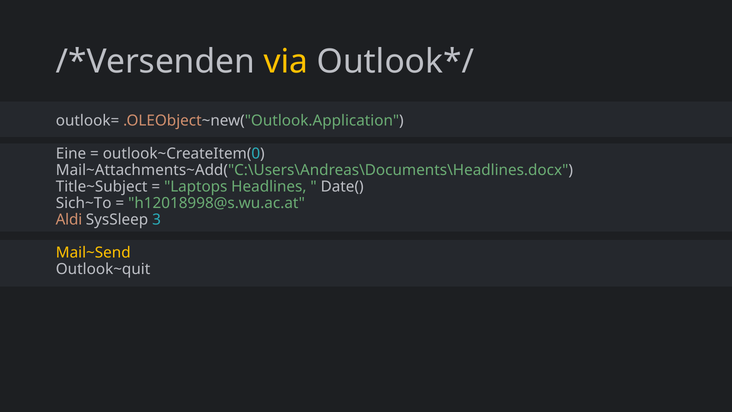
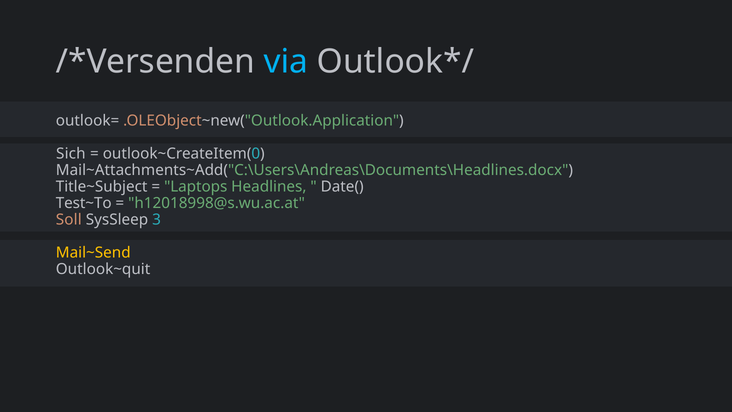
via colour: yellow -> light blue (286, 61)
Eine: Eine -> Sich (71, 154)
Sich~To: Sich~To -> Test~To (84, 203)
Aldi: Aldi -> Soll (69, 219)
